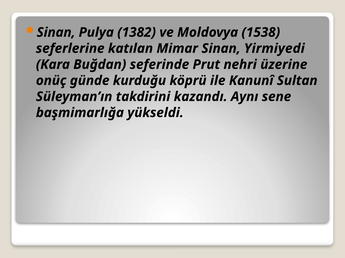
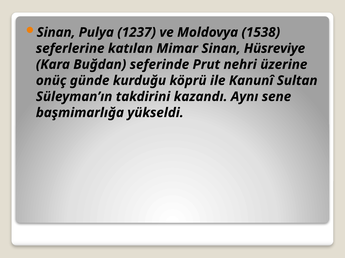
1382: 1382 -> 1237 (137, 32)
Yirmiyedi: Yirmiyedi -> Hüsreviye (274, 49)
